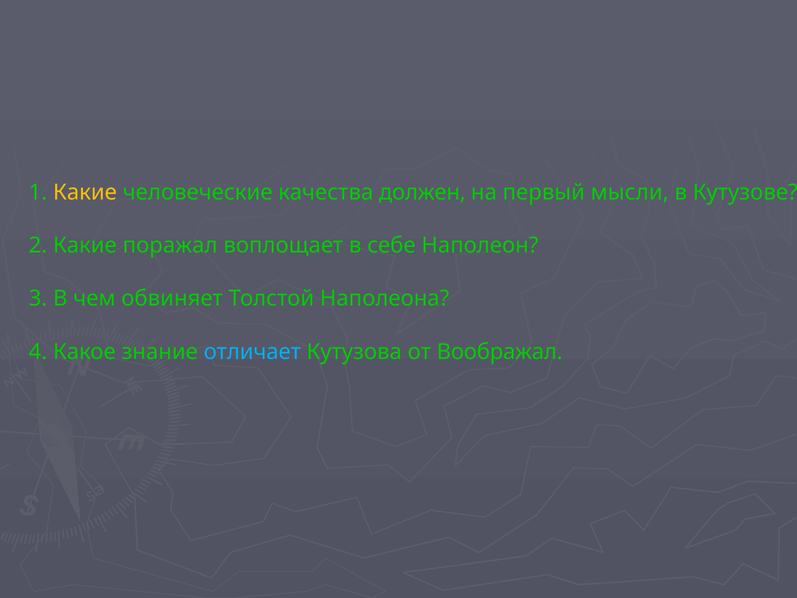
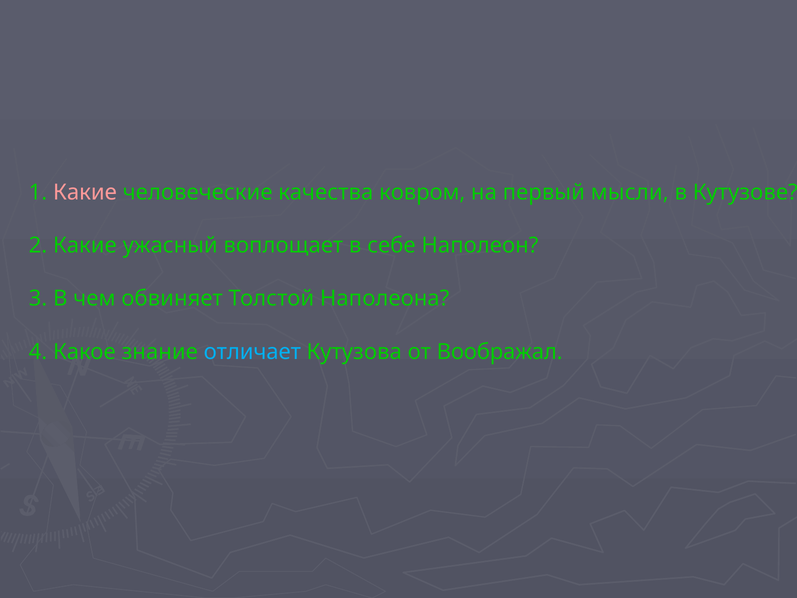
Какие colour: yellow -> pink (85, 192)
должен: должен -> ковром (422, 192)
поражал: поражал -> ужасный (170, 245)
